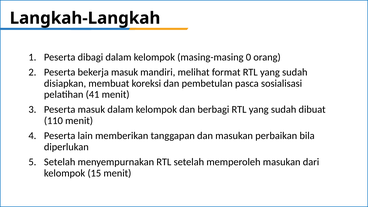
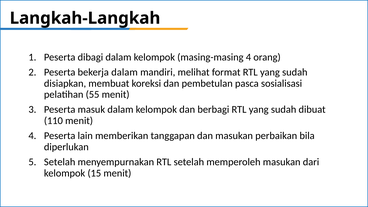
masing-masing 0: 0 -> 4 (248, 57)
bekerja masuk: masuk -> dalam (124, 72)
41: 41 -> 55 (93, 95)
